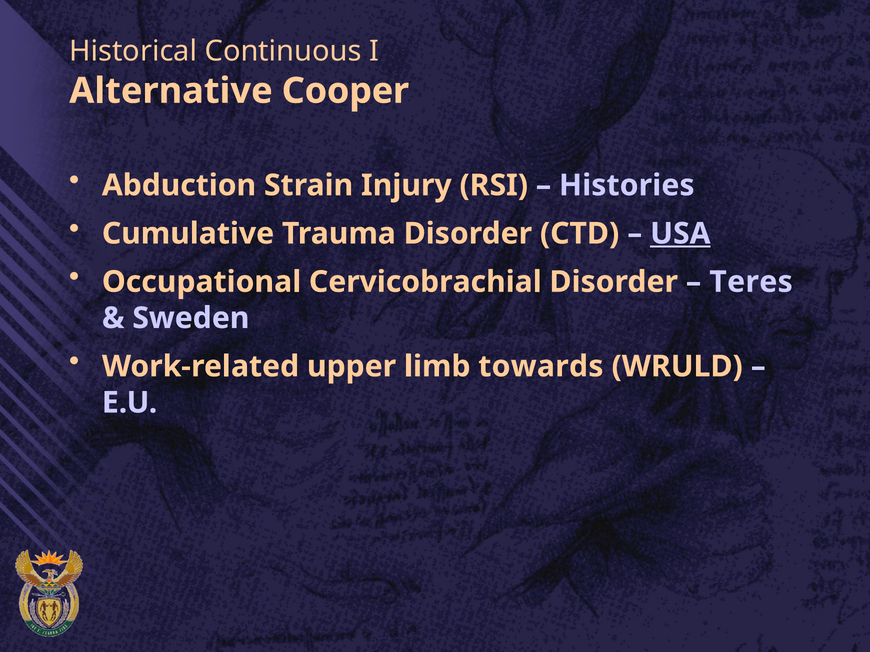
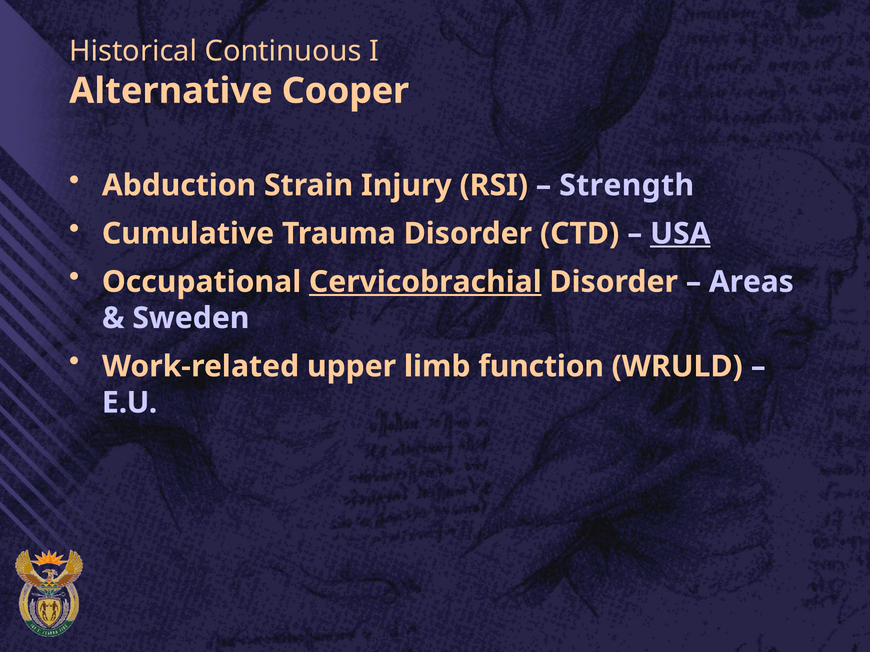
Histories: Histories -> Strength (627, 185)
Cervicobrachial underline: none -> present (425, 282)
Teres: Teres -> Areas (751, 282)
towards: towards -> function (541, 367)
